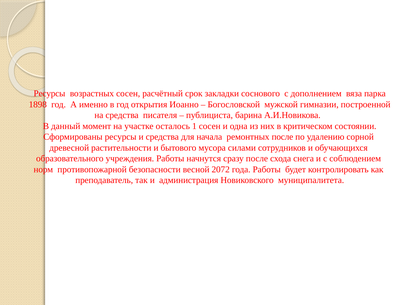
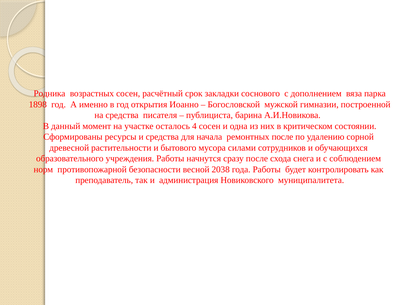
Ресурсы: Ресурсы -> Родника (49, 94)
1: 1 -> 4 (194, 126)
2072: 2072 -> 2038 (221, 170)
